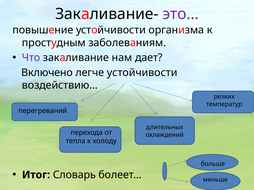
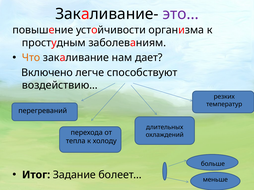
Что colour: purple -> orange (31, 58)
легче устойчивости: устойчивости -> способствуют (142, 73)
Словарь: Словарь -> Задание (74, 175)
